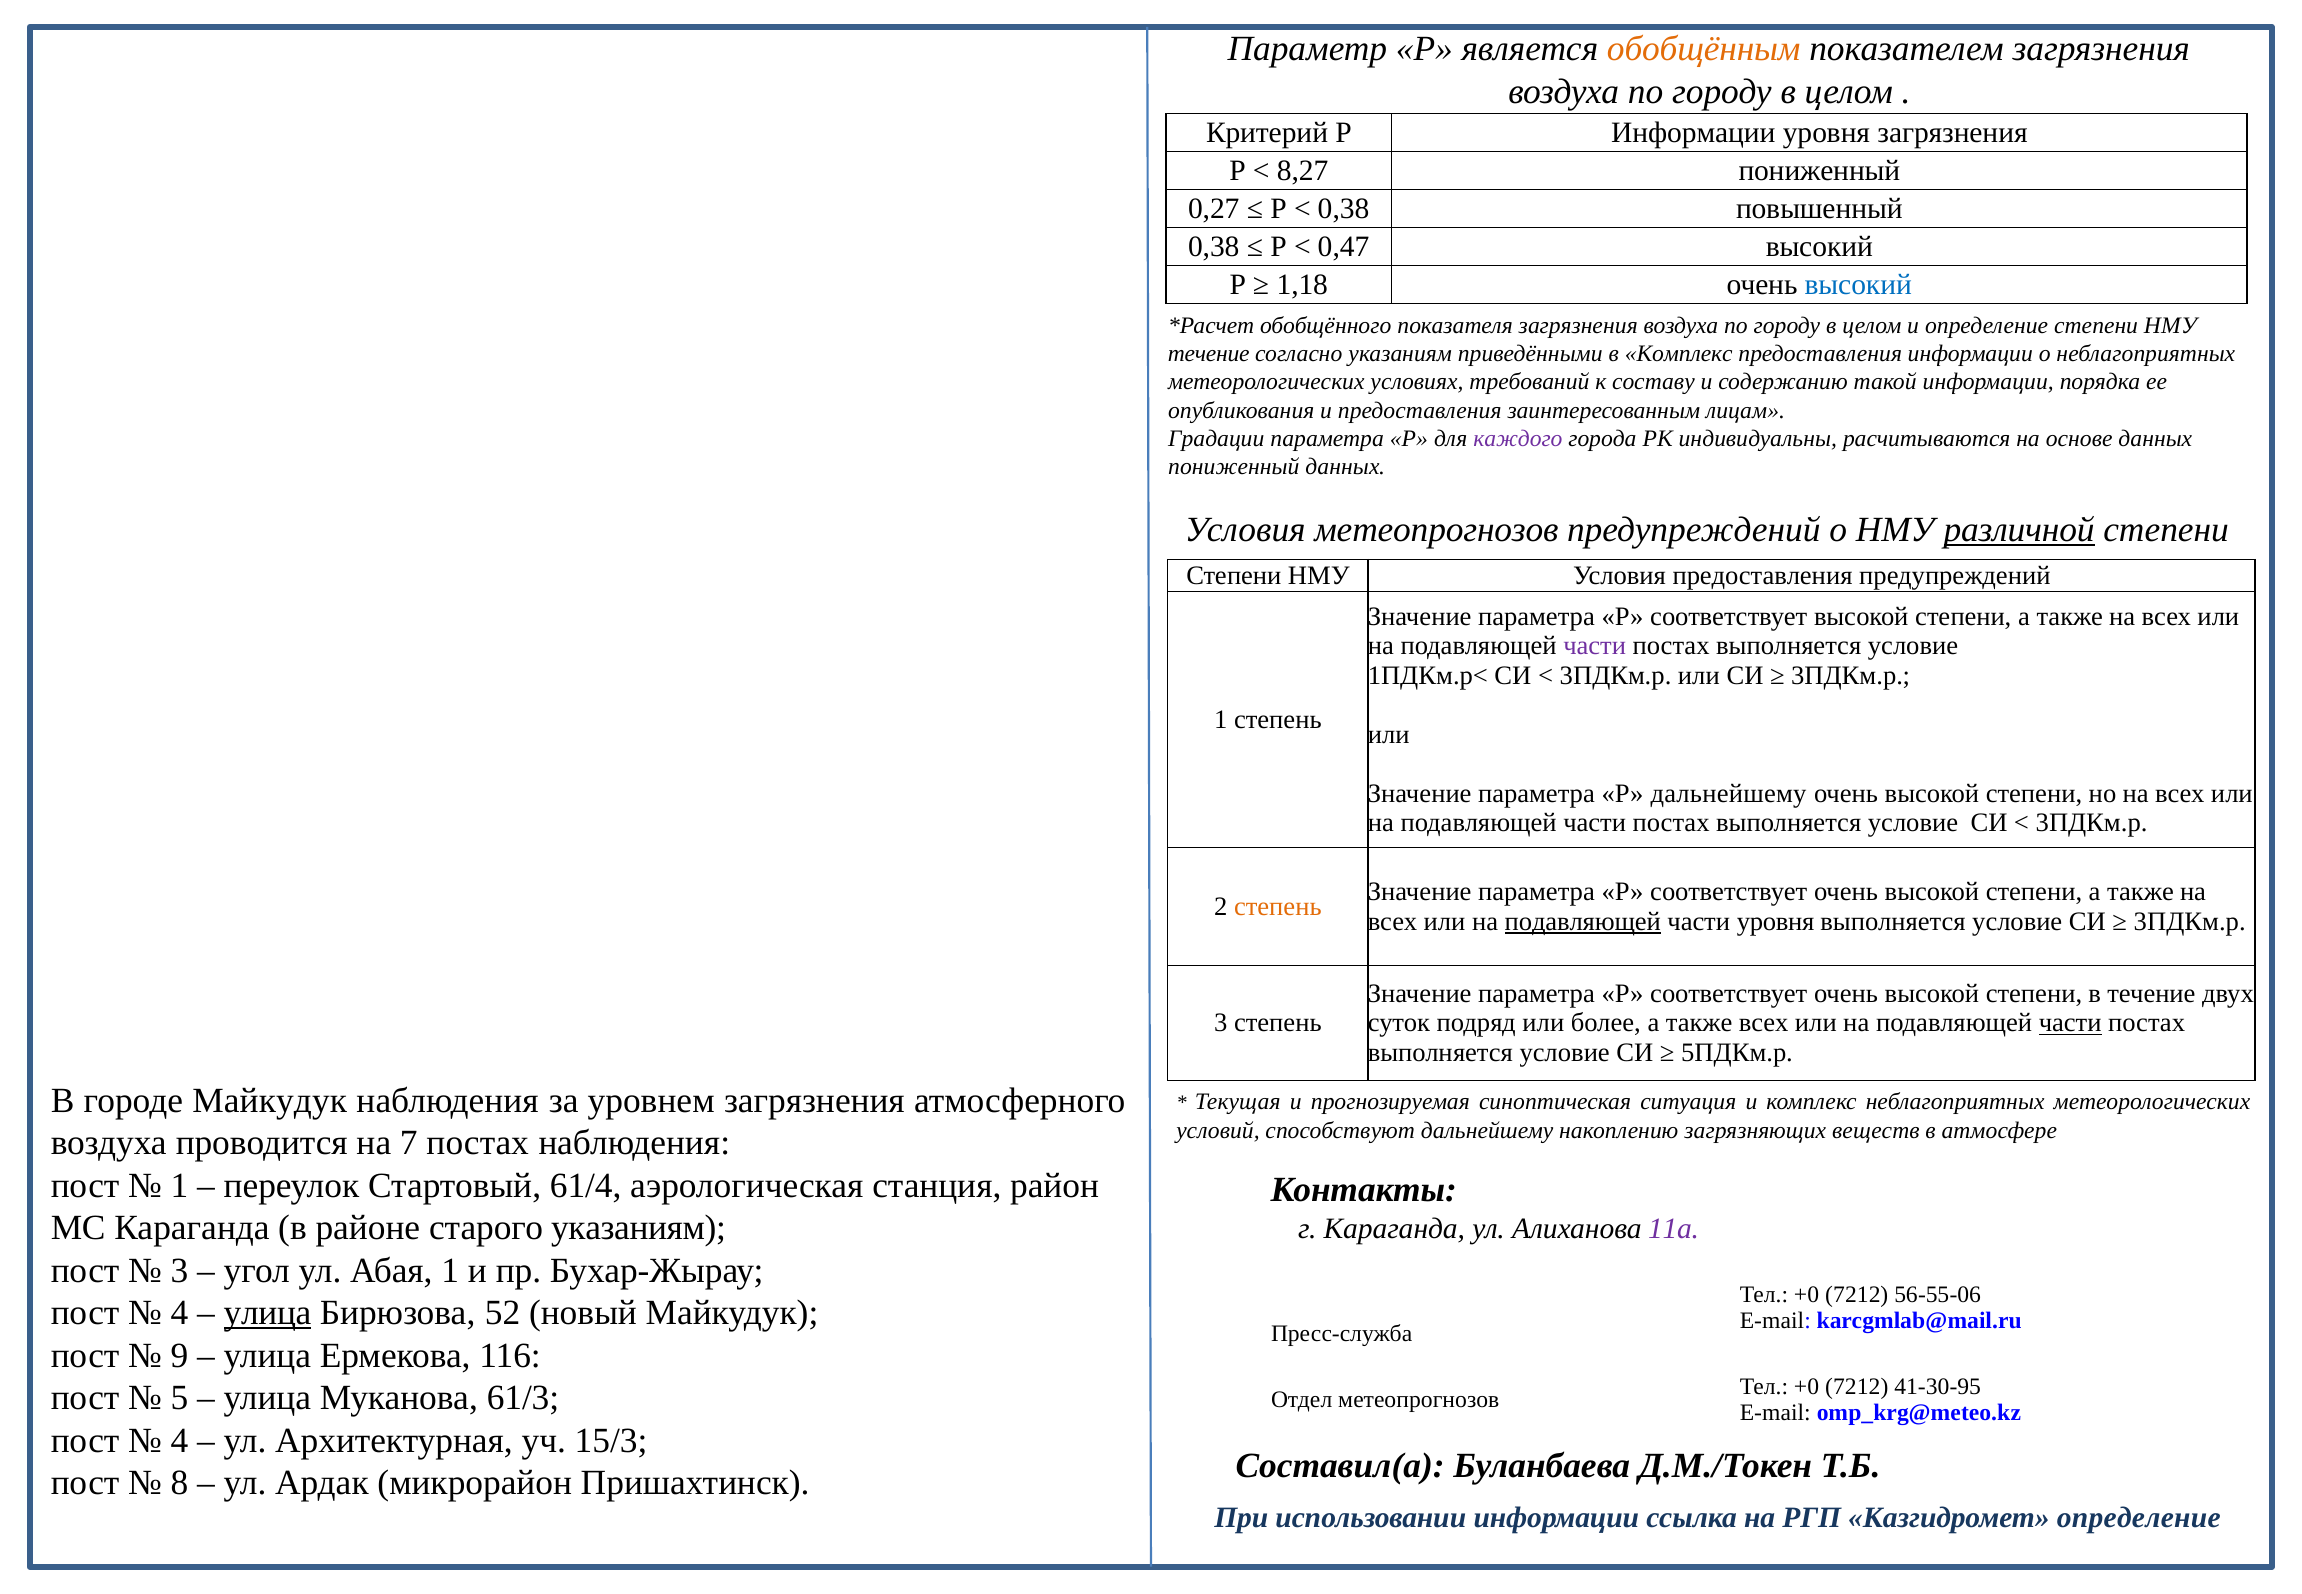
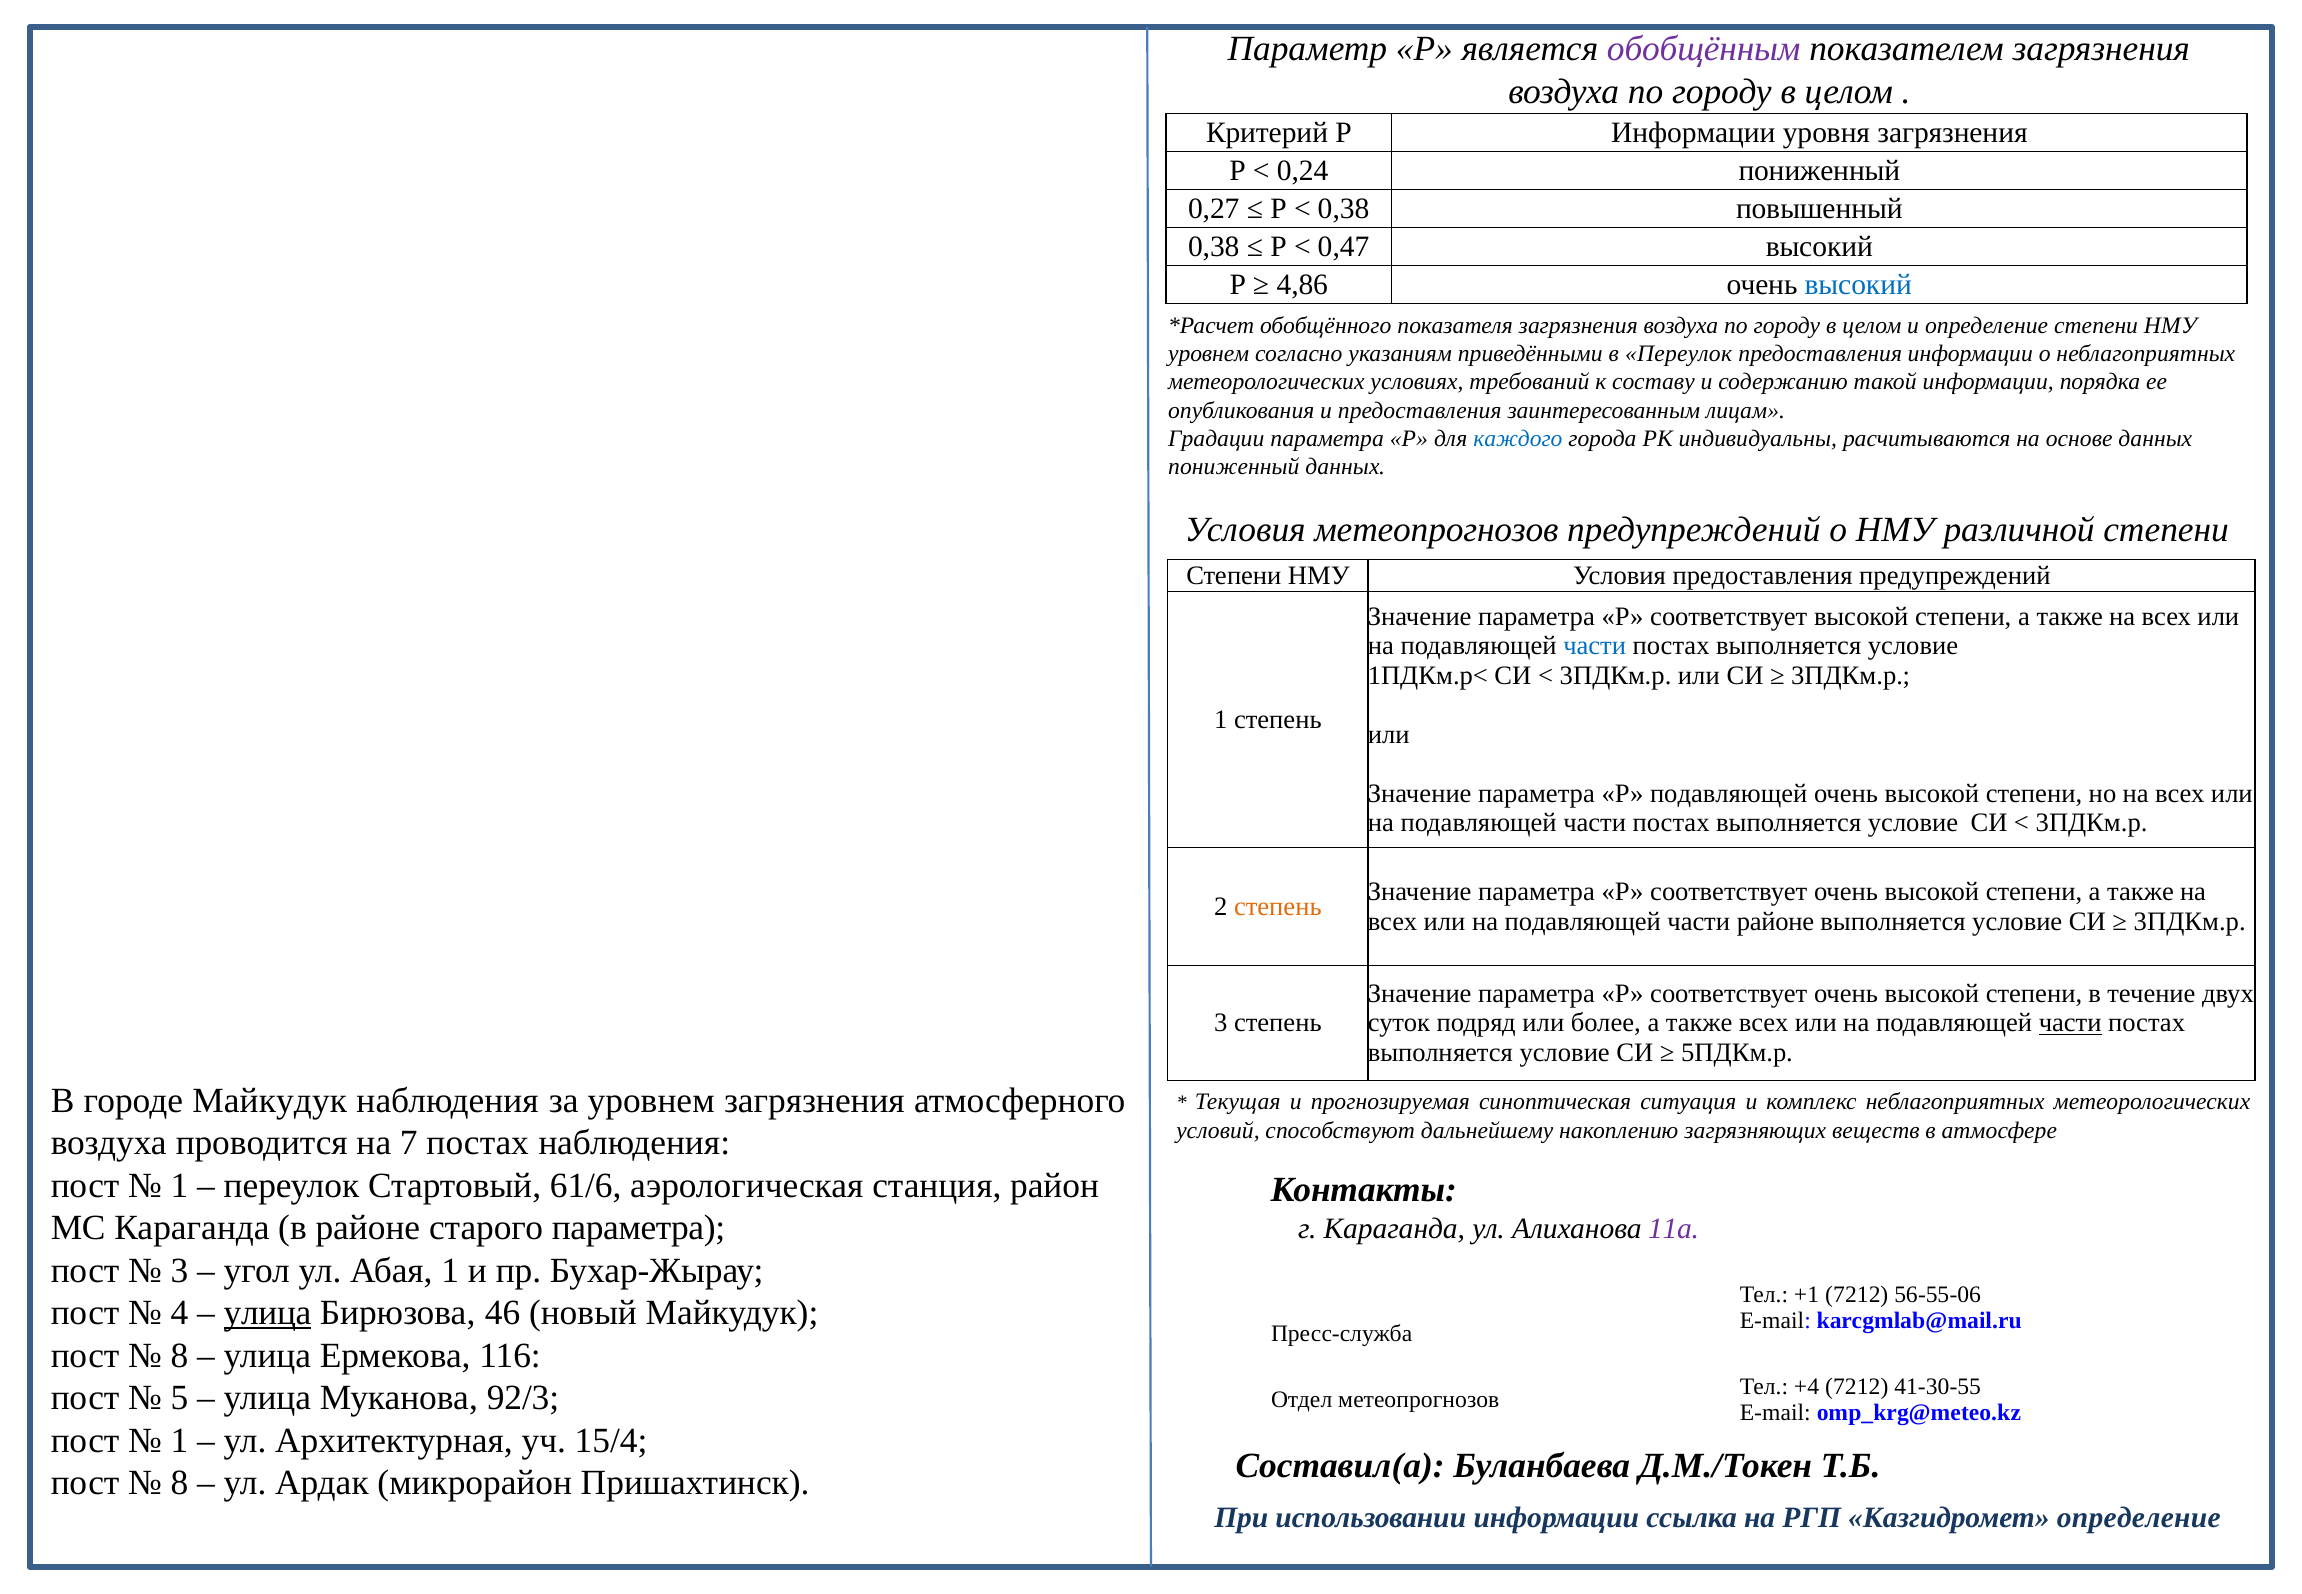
обобщённым colour: orange -> purple (1704, 49)
8,27: 8,27 -> 0,24 (1303, 170)
1,18: 1,18 -> 4,86 (1302, 284)
течение: течение -> уровнем (1209, 354)
в Комплекс: Комплекс -> Переулок (1679, 354)
каждого colour: purple -> blue (1518, 438)
различной underline: present -> none (2019, 530)
части colour: purple -> blue (1595, 646)
Р дальнейшему: дальнейшему -> подавляющей (1729, 793)
подавляющей underline: present -> none (1583, 921)
части уровня: уровня -> районе (1776, 921)
61/4: 61/4 -> 61/6 (586, 1185)
старого указаниям: указаниям -> параметра (638, 1228)
+0: +0 -> +1 (1807, 1294)
52: 52 -> 46 (503, 1313)
9: 9 -> 8 (179, 1355)
+0: +0 -> +4 (1807, 1386)
41-30-95: 41-30-95 -> 41-30-55 (1938, 1386)
61/3: 61/3 -> 92/3 (523, 1398)
4: 4 -> 1 (179, 1440)
15/3: 15/3 -> 15/4 (611, 1440)
